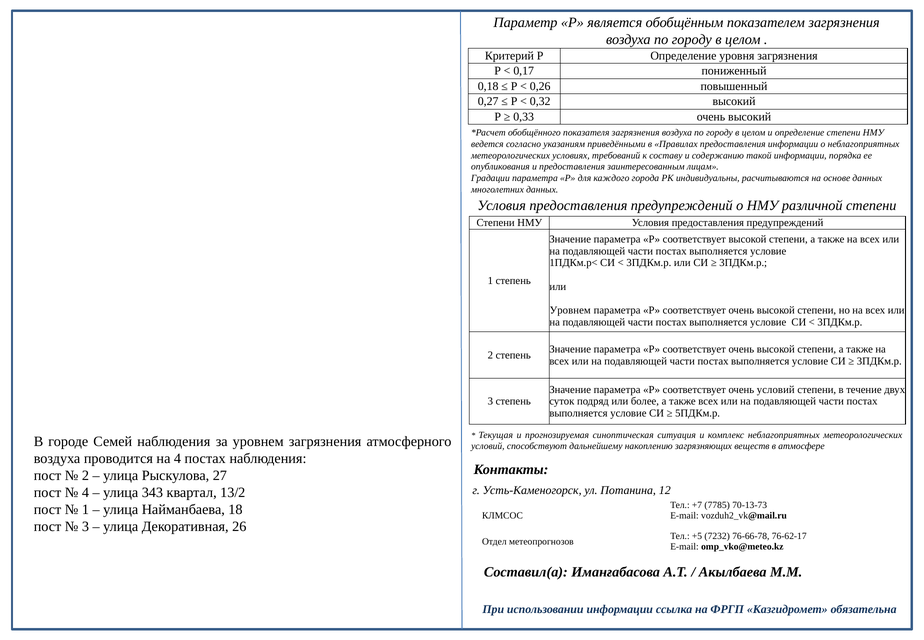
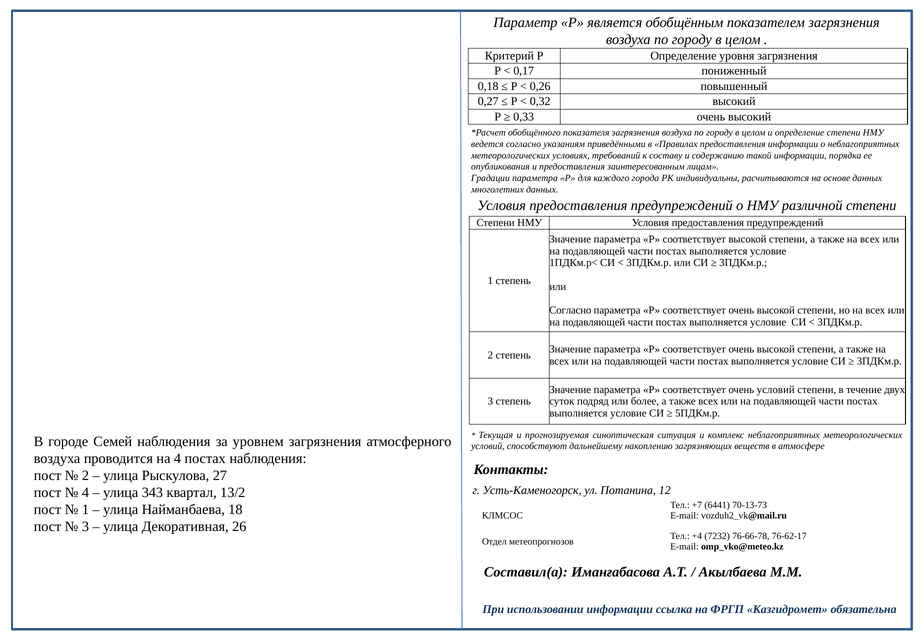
Уровнем: Уровнем -> Согласно (570, 310)
7785: 7785 -> 6441 (717, 505)
+5: +5 -> +4 (697, 536)
